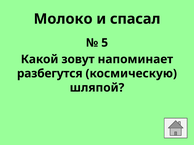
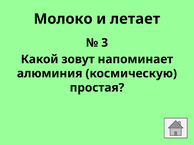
спасал: спасал -> летает (135, 19)
5: 5 -> 3 (105, 43)
разбегутся: разбегутся -> алюминия (50, 74)
шляпой: шляпой -> простая (97, 88)
